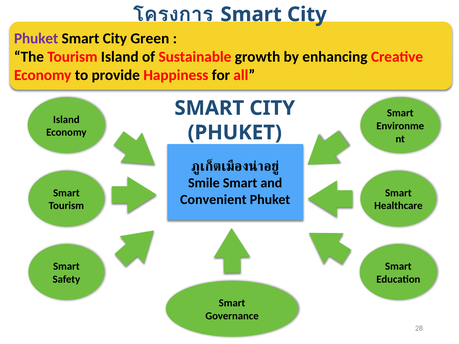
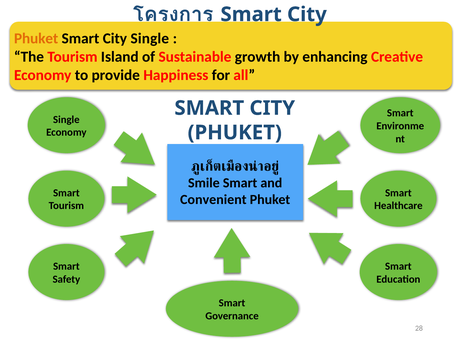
Phuket colour: purple -> orange (36, 39)
City Green: Green -> Single (150, 39)
Island: Island -> Single (66, 120)
